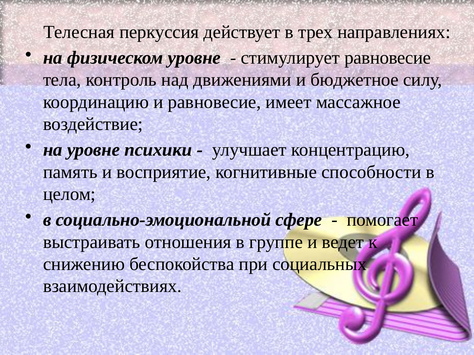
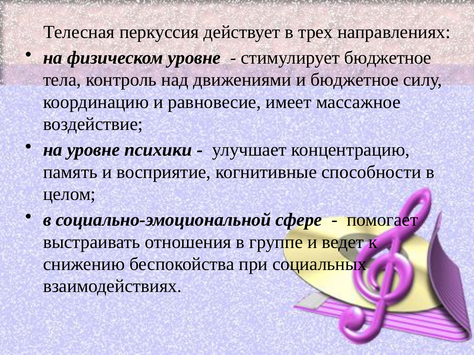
стимулирует равновесие: равновесие -> бюджетное (388, 58)
